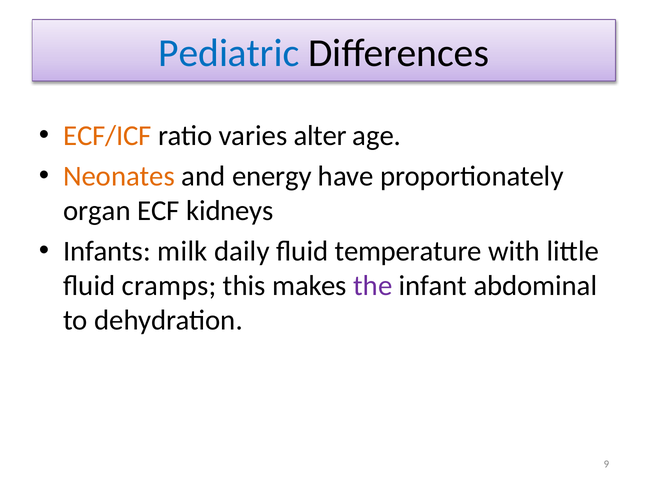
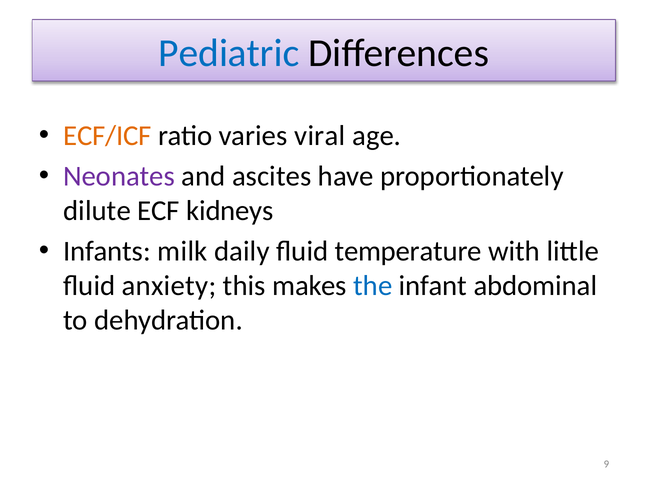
alter: alter -> viral (320, 136)
Neonates colour: orange -> purple (119, 176)
energy: energy -> ascites (272, 176)
organ: organ -> dilute (97, 211)
cramps: cramps -> anxiety (169, 286)
the colour: purple -> blue (373, 286)
